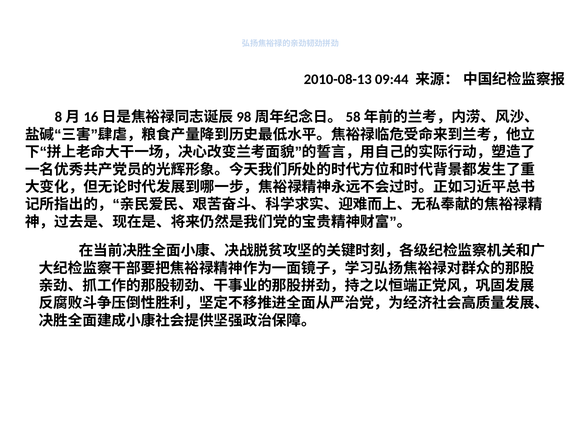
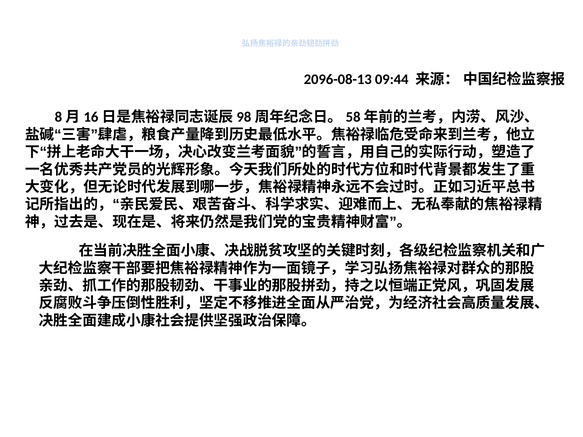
2010-08-13: 2010-08-13 -> 2096-08-13 (338, 79)
